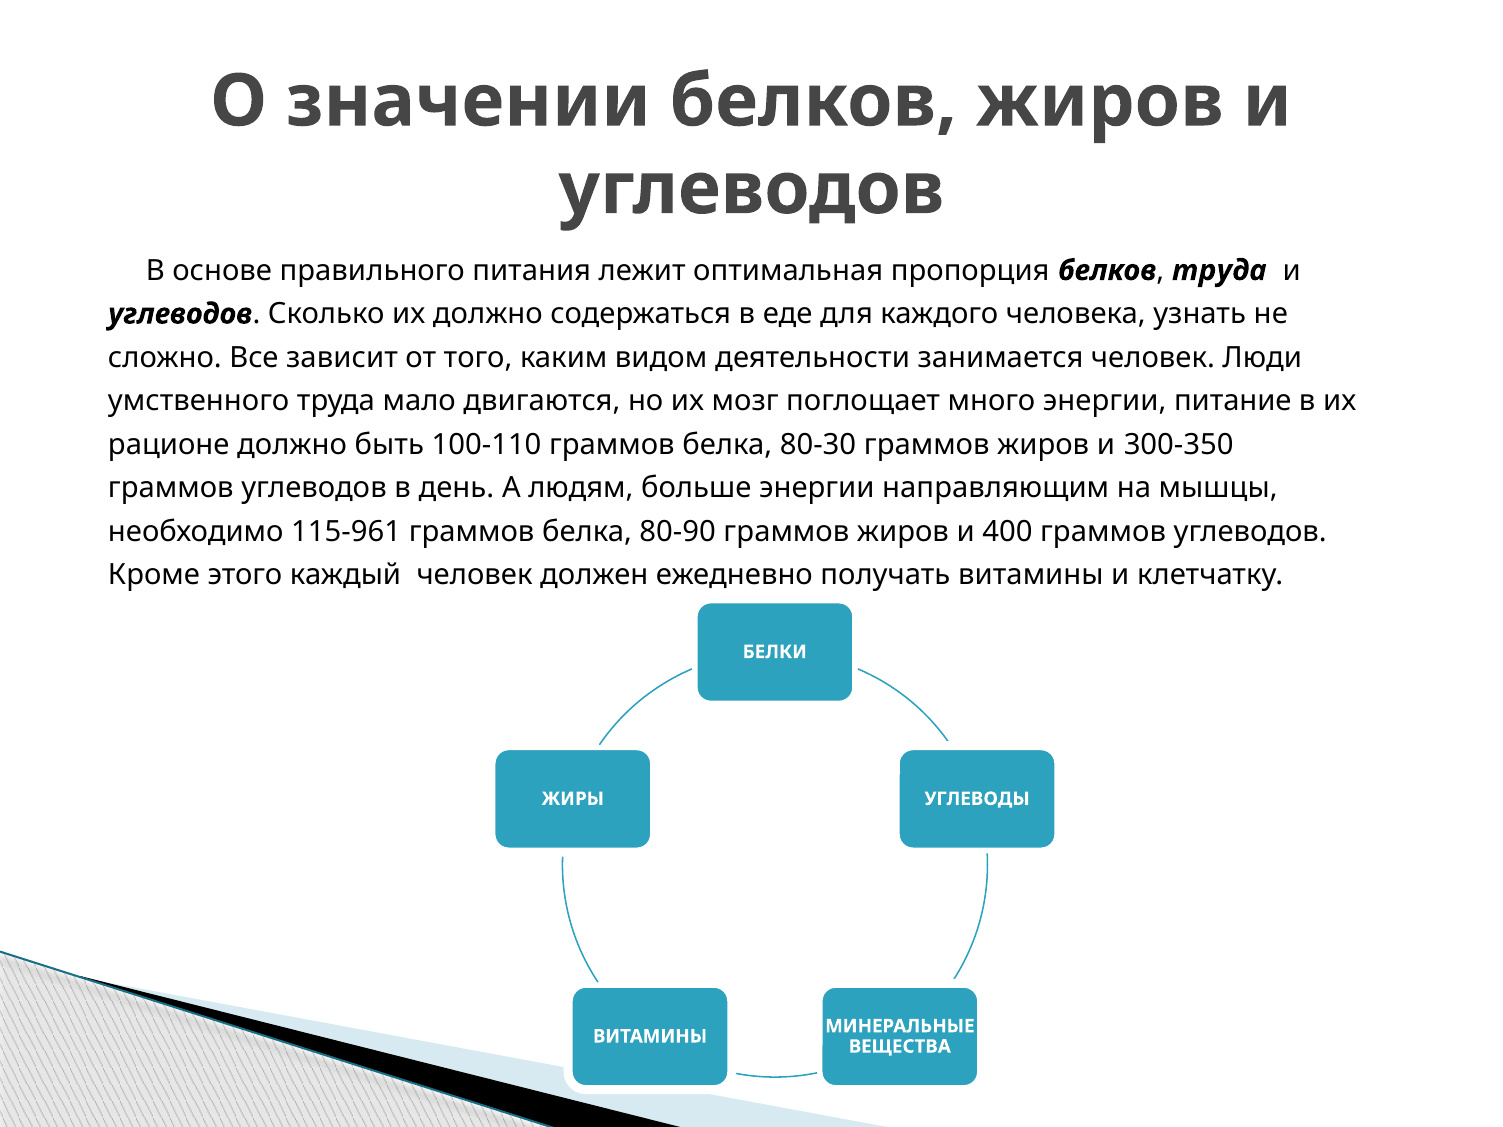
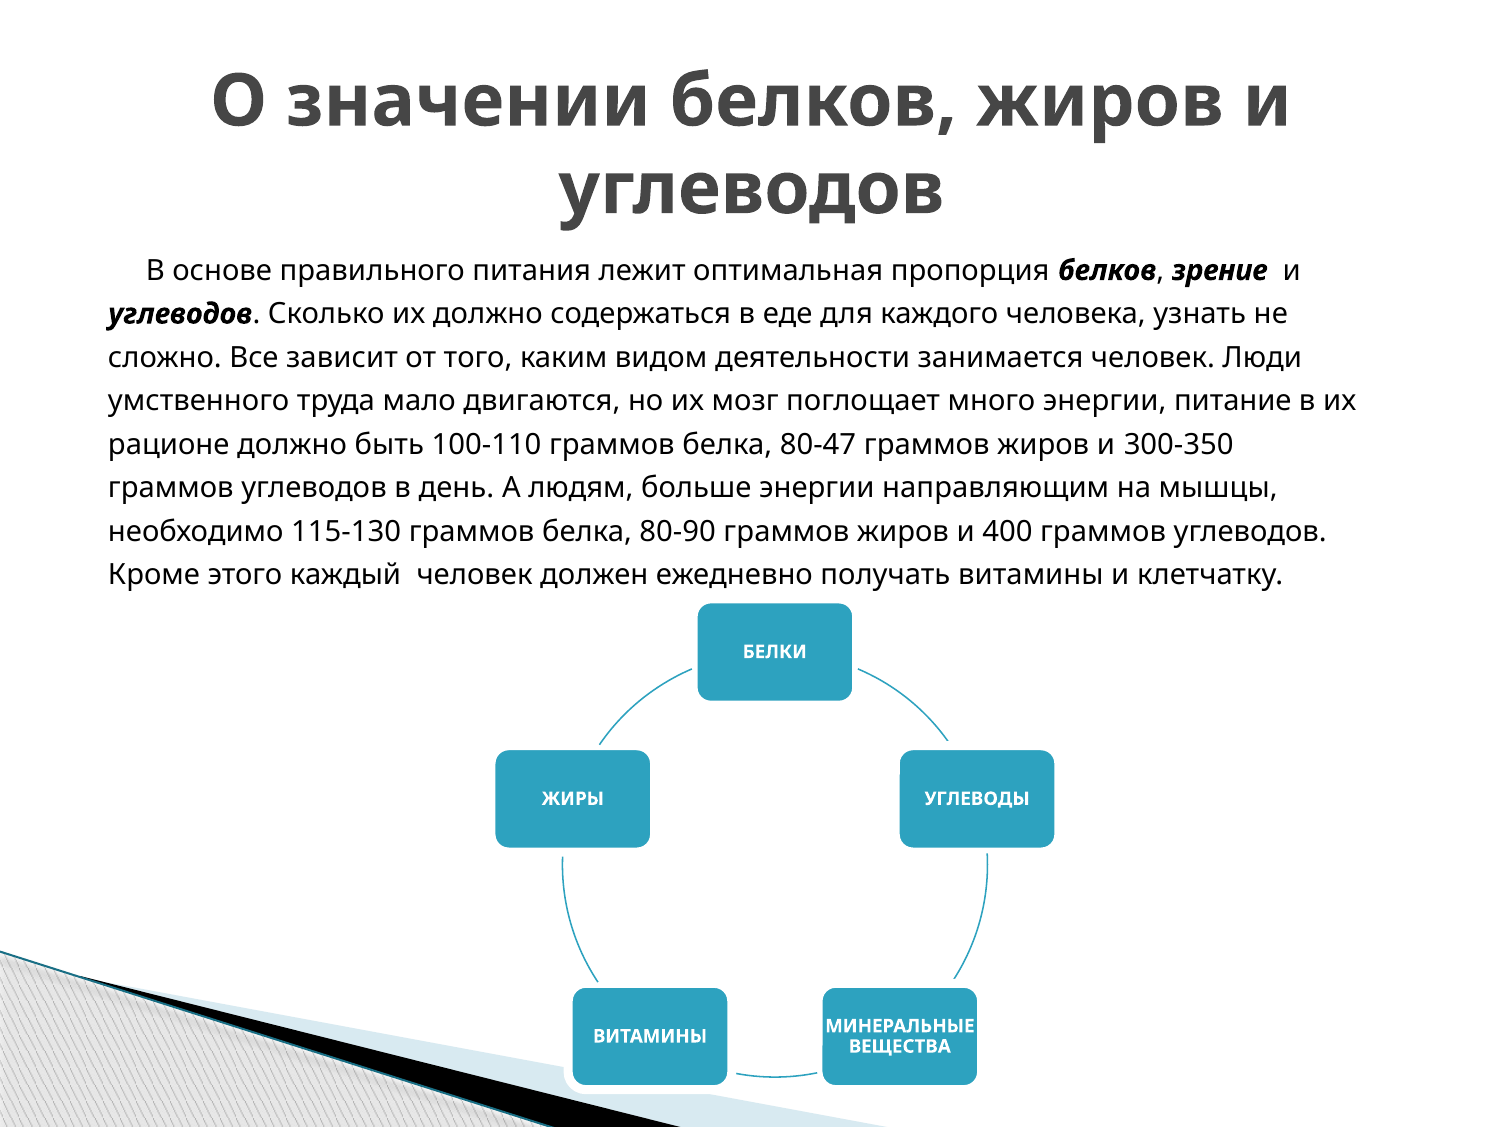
белков труда: труда -> зрение (1220, 271)
80-30: 80-30 -> 80-47 (818, 445)
115-961: 115-961 -> 115-130 (346, 531)
